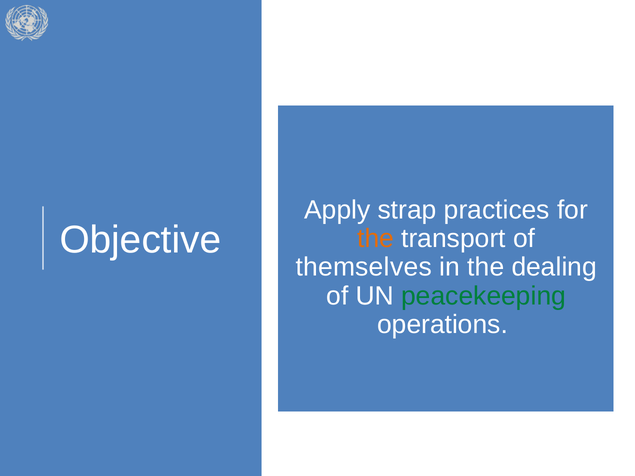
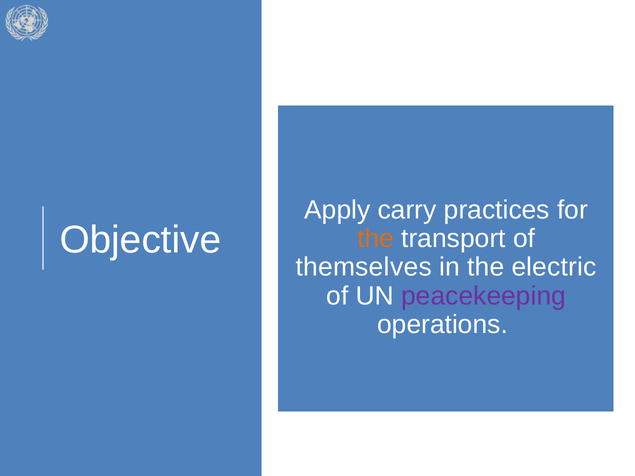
strap: strap -> carry (407, 210)
dealing: dealing -> electric (554, 267)
peacekeeping colour: green -> purple (484, 296)
